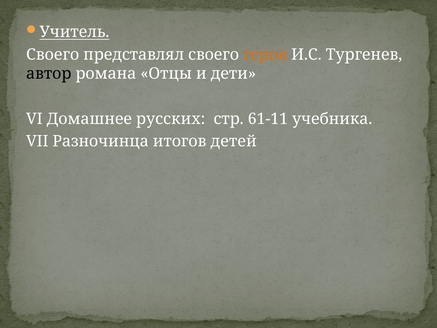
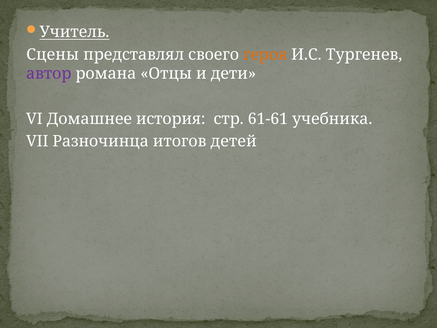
Своего: Своего -> Сцены (53, 55)
автор colour: black -> purple (49, 74)
русских: русских -> история (171, 119)
61-11: 61-11 -> 61-61 (268, 119)
